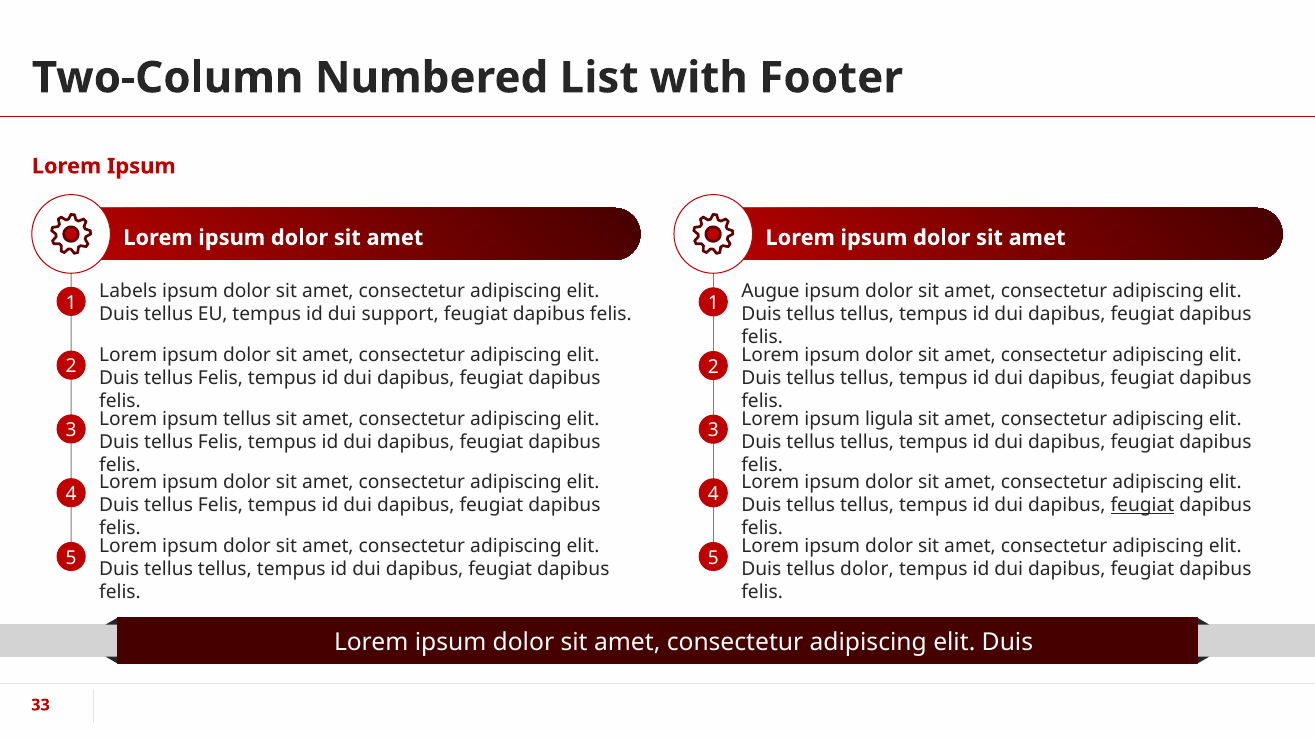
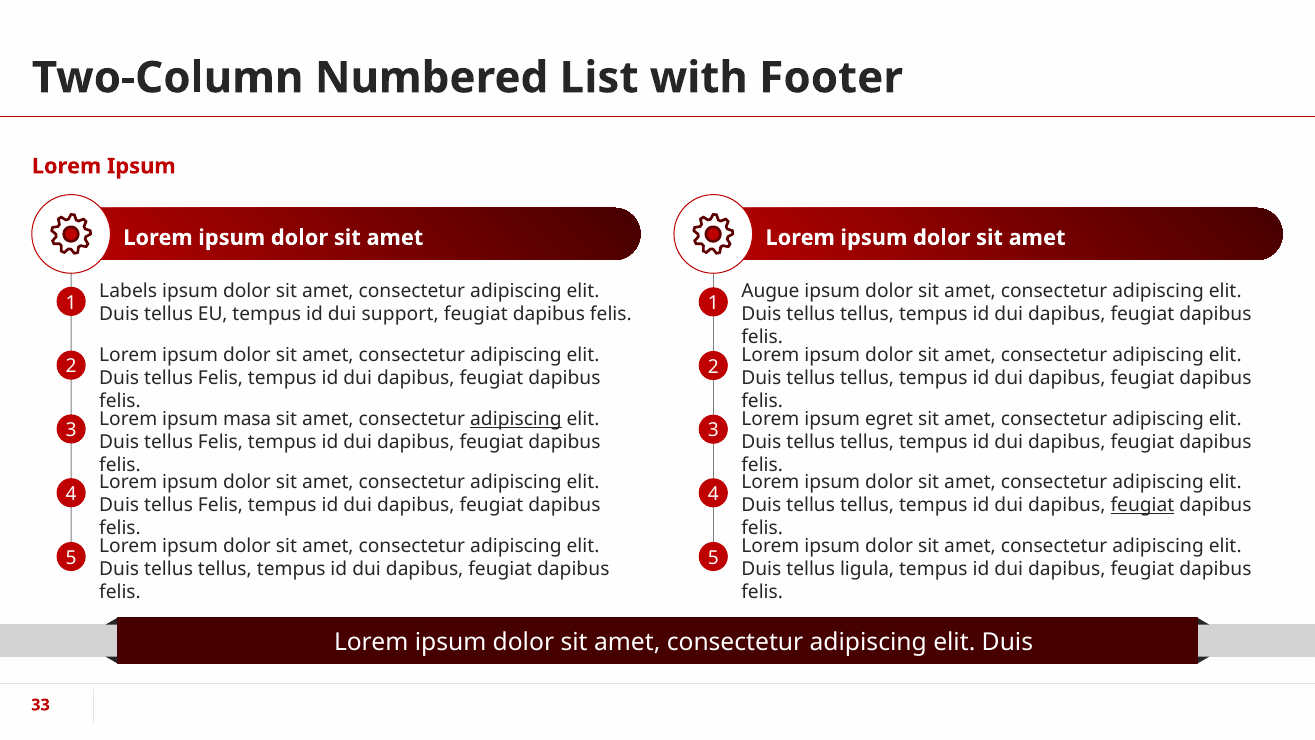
ipsum tellus: tellus -> masa (247, 419)
adipiscing underline: none -> present (516, 419)
ligula: ligula -> egret (889, 419)
tellus dolor: dolor -> ligula (867, 569)
